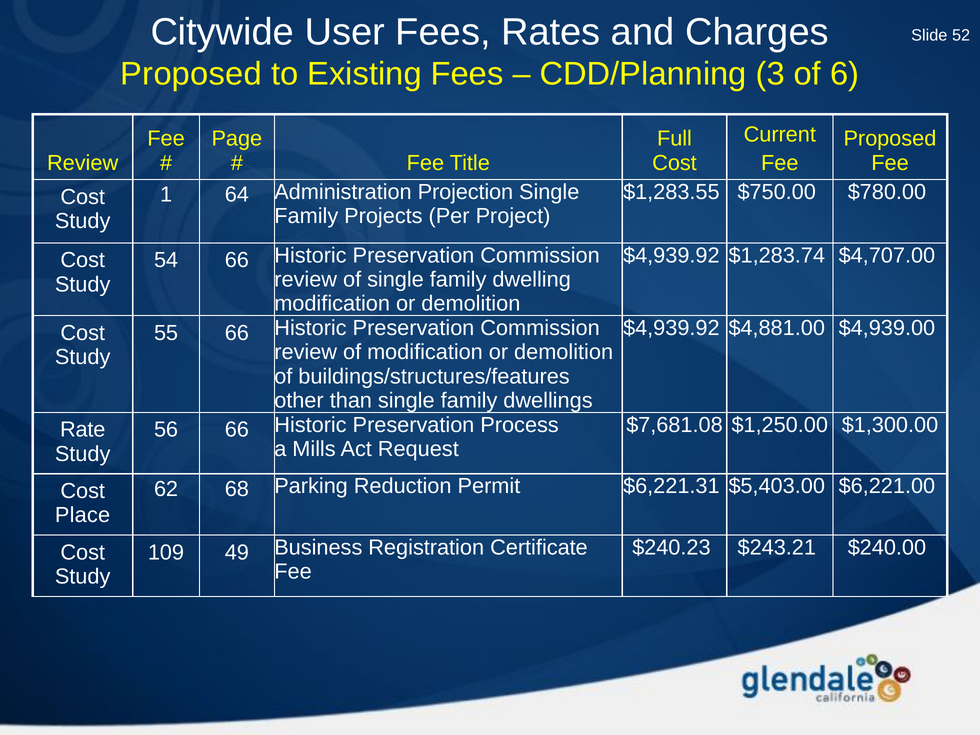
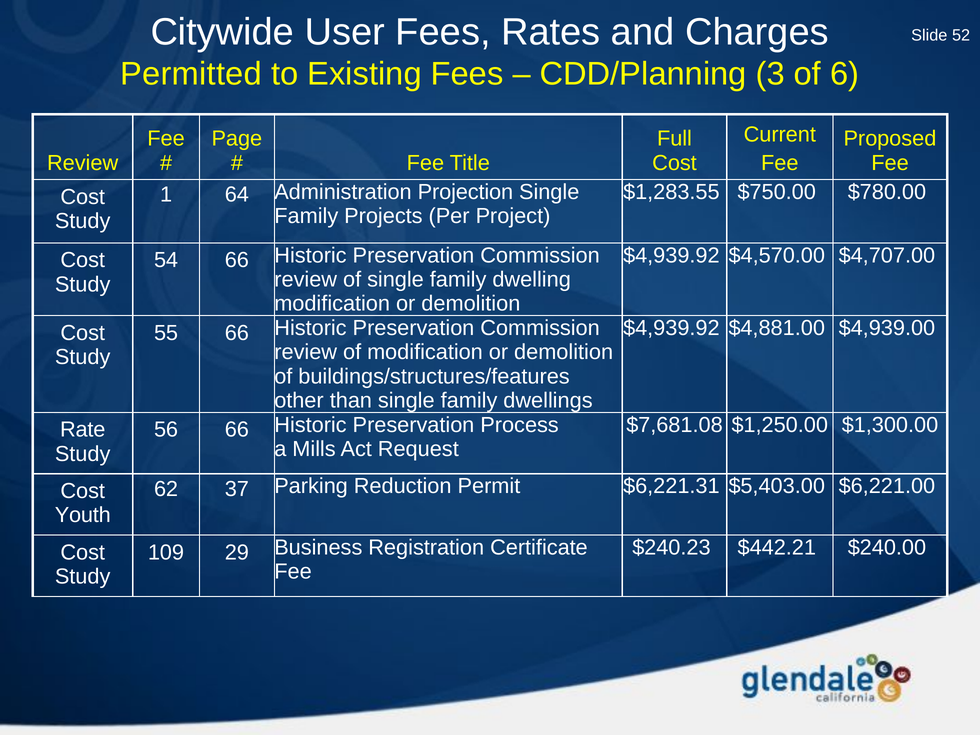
Proposed: Proposed -> Permitted (191, 74)
$1,283.74: $1,283.74 -> $4,570.00 (777, 255)
68: 68 -> 37 (237, 489)
Place: Place -> Youth (83, 515)
$243.21: $243.21 -> $442.21 (777, 547)
49: 49 -> 29 (237, 552)
